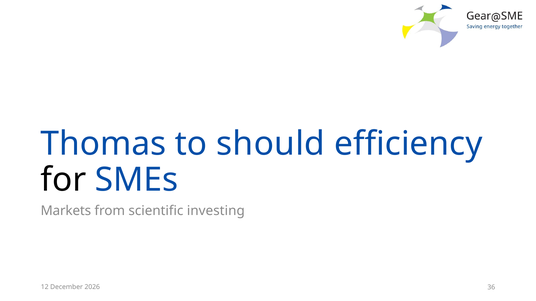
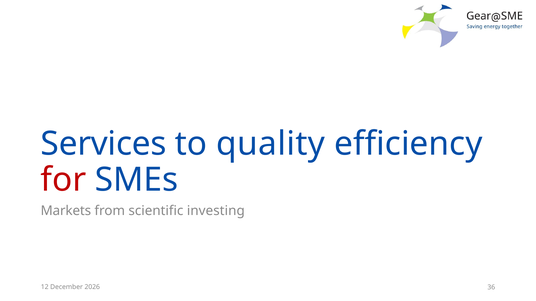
Thomas: Thomas -> Services (104, 144)
should: should -> quality (271, 144)
for colour: black -> red (63, 180)
